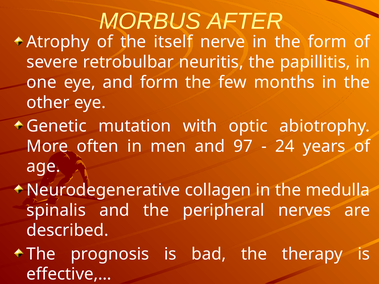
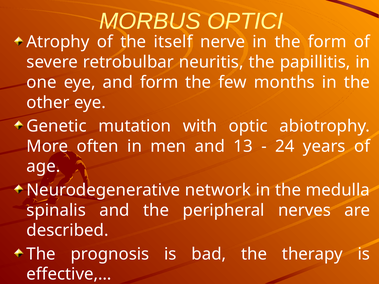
AFTER: AFTER -> OPTICI (245, 21)
97: 97 -> 13 (243, 146)
collagen: collagen -> network (218, 190)
